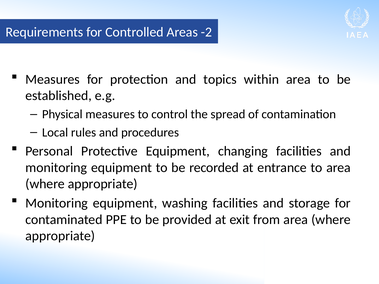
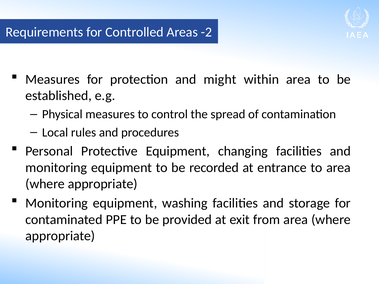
topics: topics -> might (220, 79)
